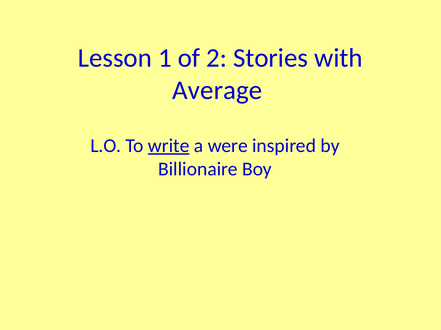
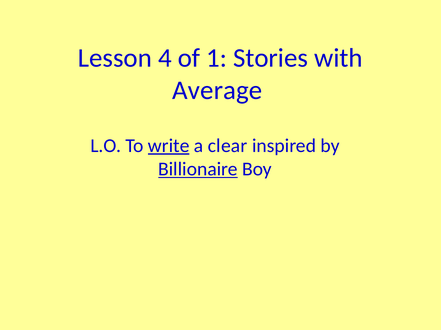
1: 1 -> 4 (165, 58)
2: 2 -> 1 (217, 58)
were: were -> clear (228, 146)
Billionaire underline: none -> present (198, 170)
